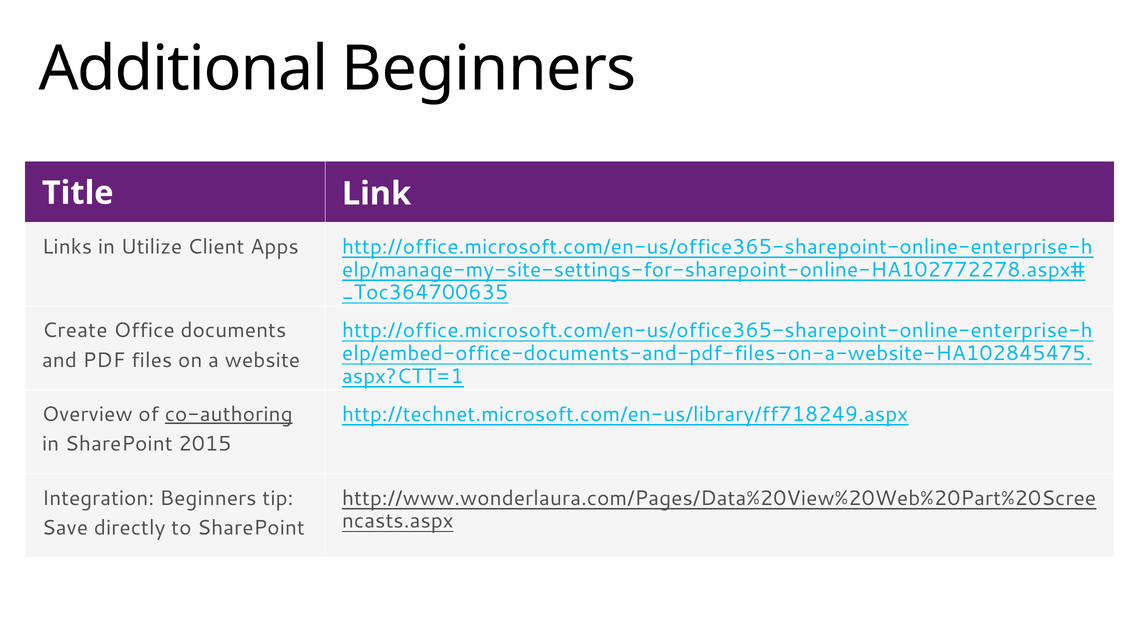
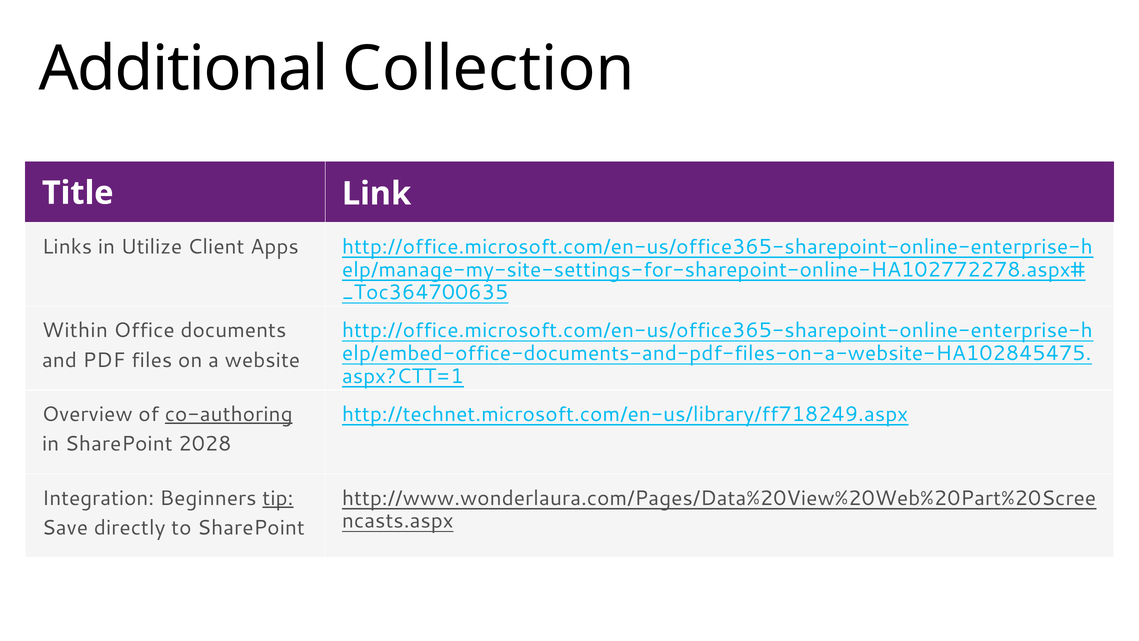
Additional Beginners: Beginners -> Collection (489, 69)
Create: Create -> Within (75, 330)
2015: 2015 -> 2028 (205, 444)
tip underline: none -> present (278, 498)
